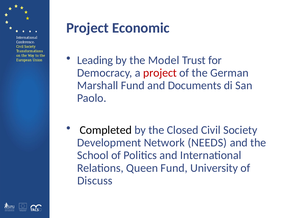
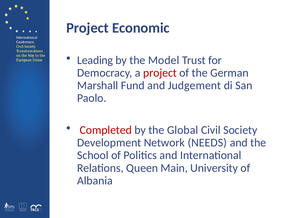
Documents: Documents -> Judgement (194, 85)
Completed colour: black -> red (106, 130)
Closed: Closed -> Global (183, 130)
Queen Fund: Fund -> Main (174, 168)
Discuss: Discuss -> Albania (95, 180)
